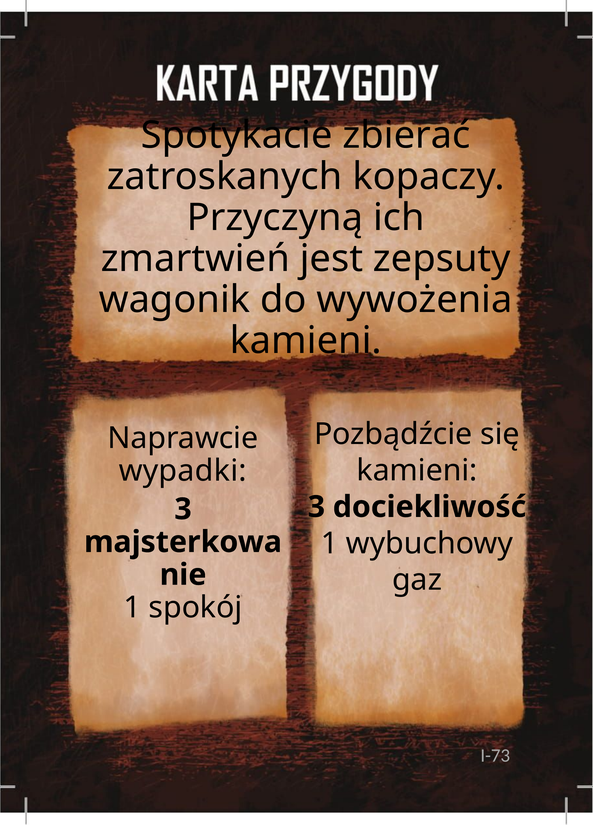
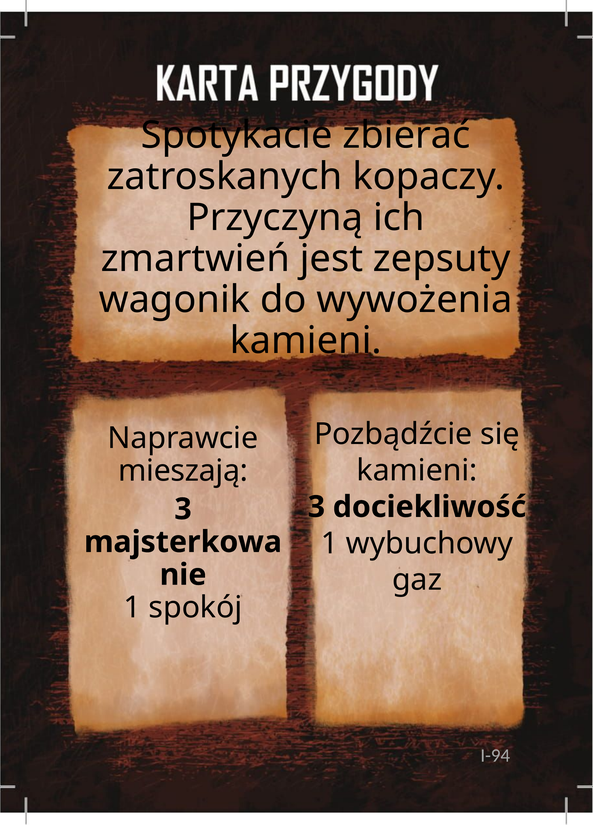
wypadki: wypadki -> mieszają (183, 471)
I-73: I-73 -> I-94 (495, 756)
